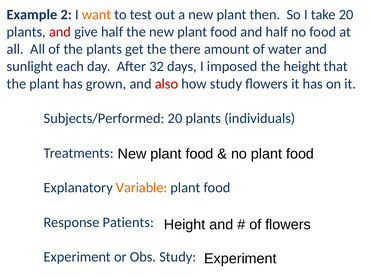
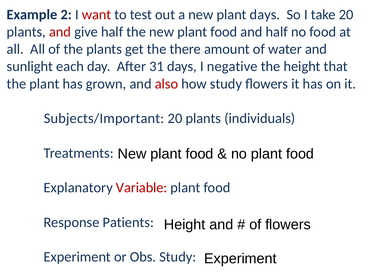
want colour: orange -> red (97, 15)
plant then: then -> days (265, 15)
32: 32 -> 31 (157, 66)
imposed: imposed -> negative (232, 66)
Subjects/Performed: Subjects/Performed -> Subjects/Important (104, 118)
Variable colour: orange -> red (142, 187)
